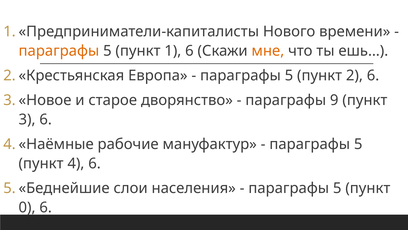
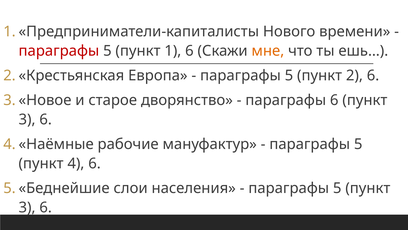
параграфы colour: orange -> red (59, 51)
параграфы 9: 9 -> 6 (334, 100)
0: 0 -> 3 (27, 207)
